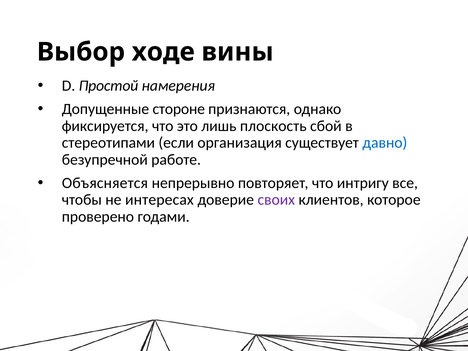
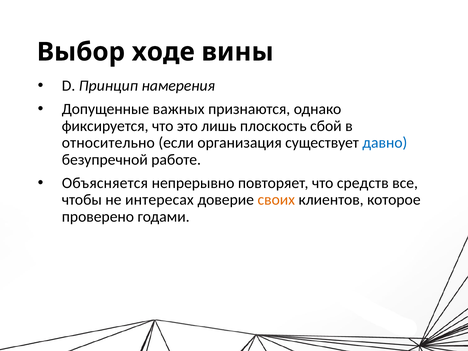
Простой: Простой -> Принцип (108, 86)
стороне: стороне -> важных (179, 109)
стереотипами: стереотипами -> относительно (108, 143)
интригу: интригу -> средств (363, 183)
своих colour: purple -> orange (276, 200)
